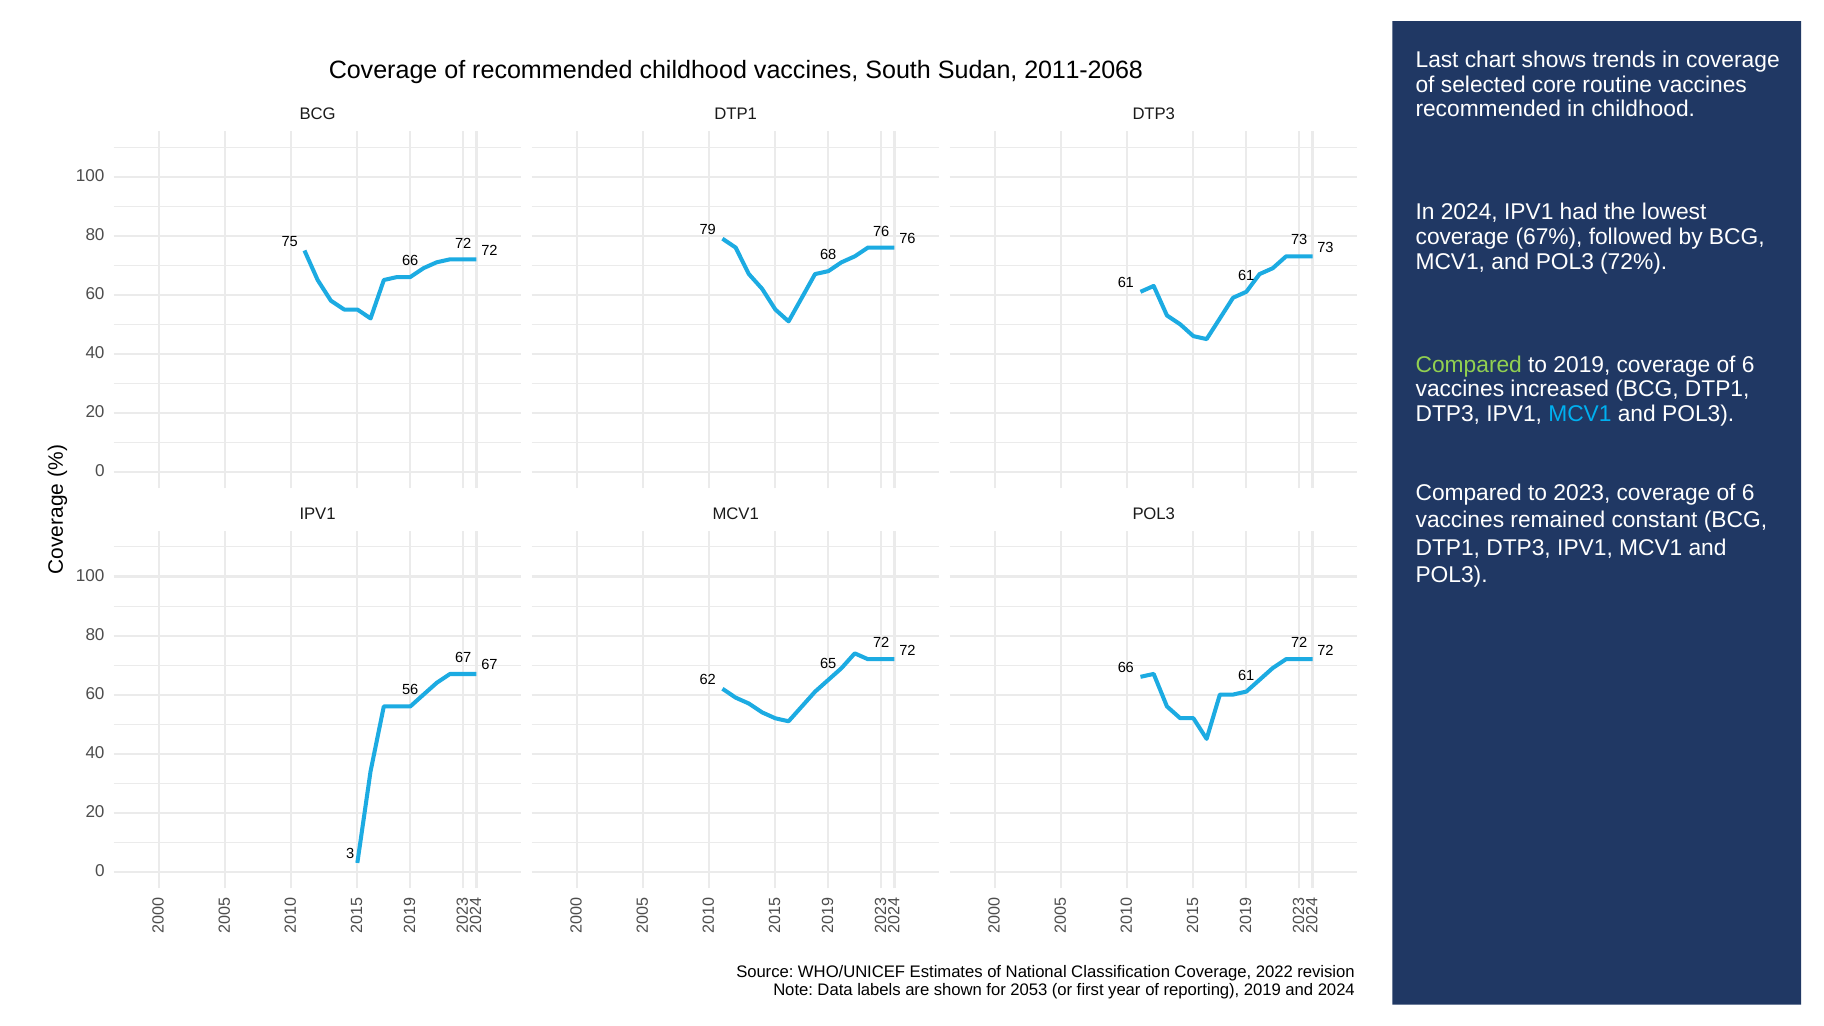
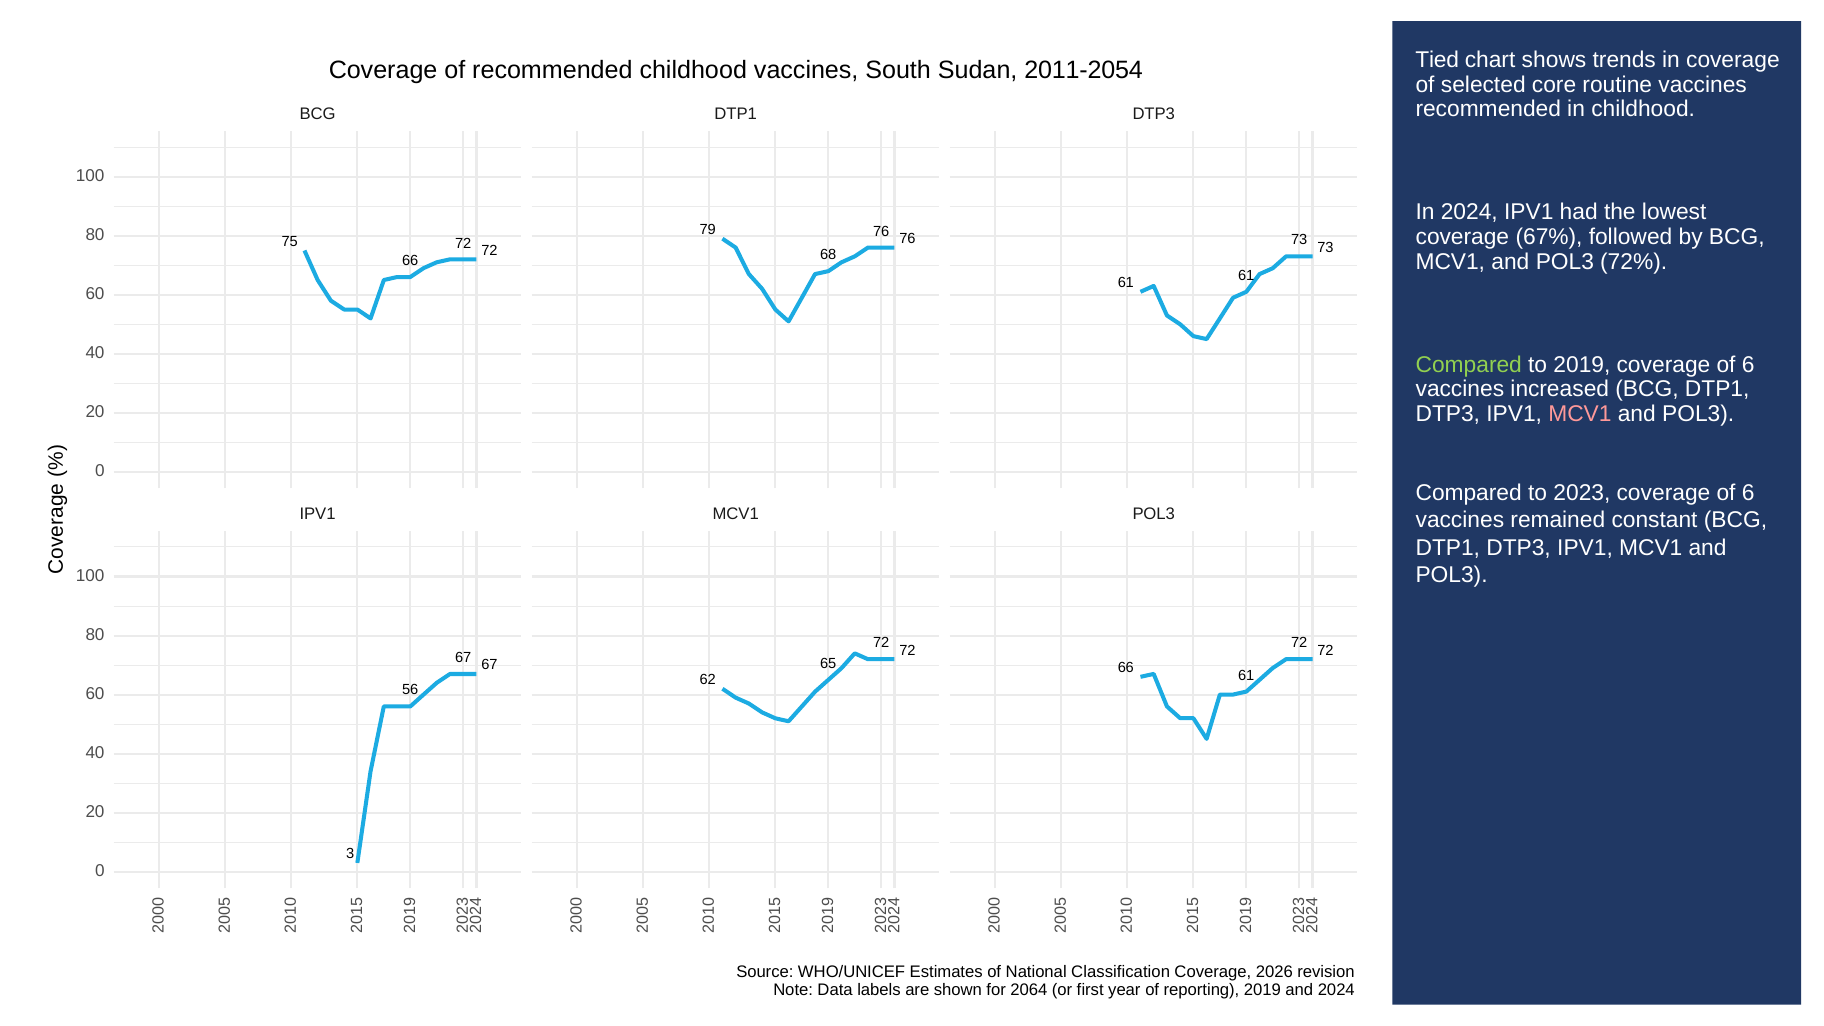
Last: Last -> Tied (1437, 60)
2011-2068: 2011-2068 -> 2011-2054 (1084, 71)
MCV1 colour: light blue -> pink (1580, 414)
2022: 2022 -> 2026 (1274, 972)
2053: 2053 -> 2064 (1029, 990)
